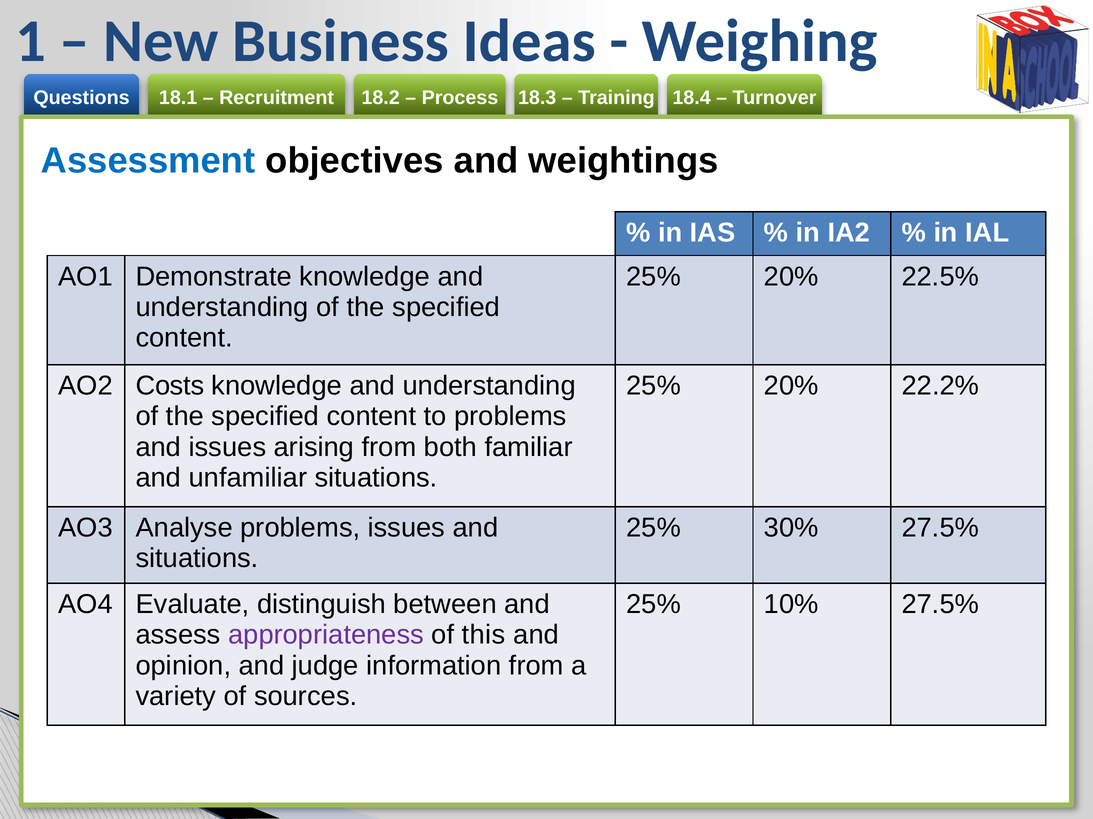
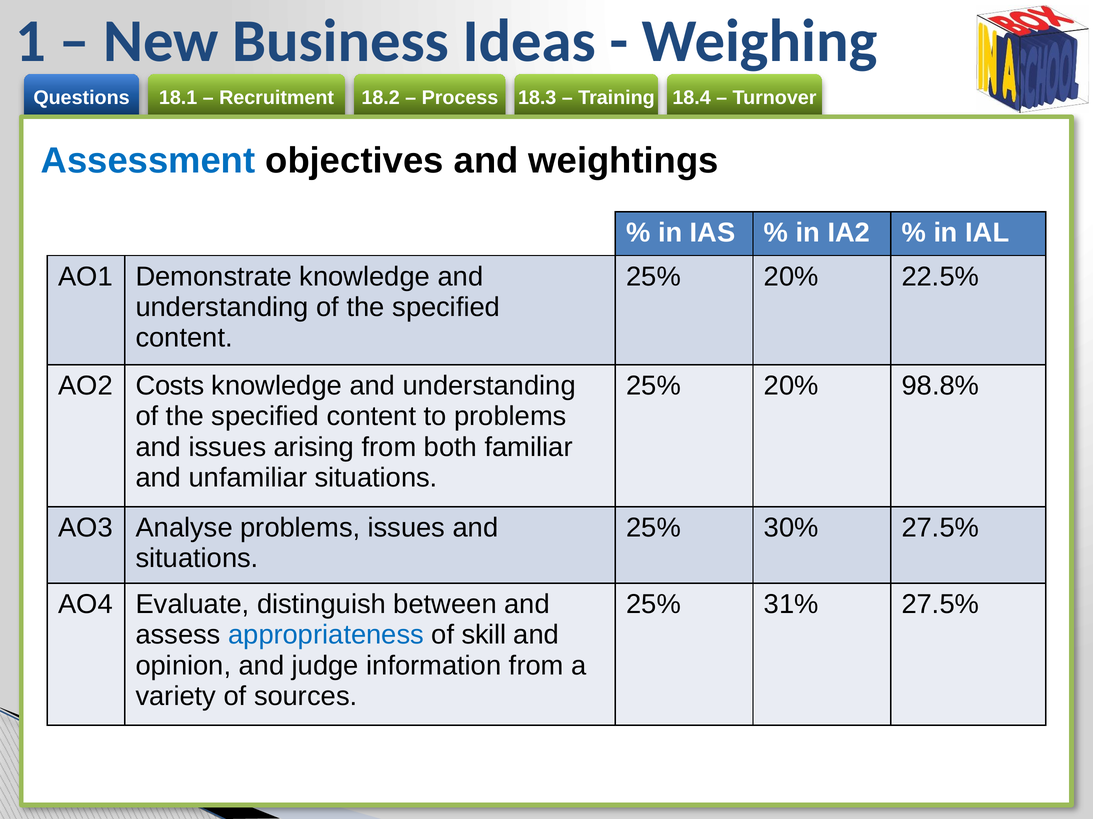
22.2%: 22.2% -> 98.8% (940, 386)
10%: 10% -> 31% (791, 605)
appropriateness colour: purple -> blue (326, 636)
this: this -> skill (484, 636)
